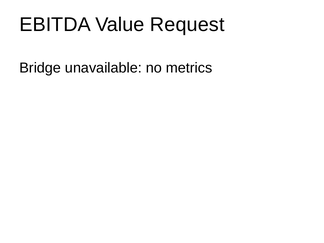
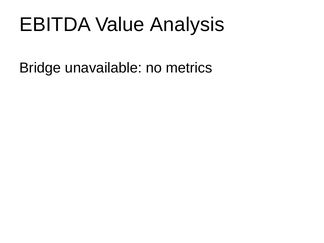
Request: Request -> Analysis (187, 25)
